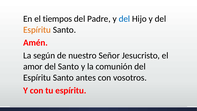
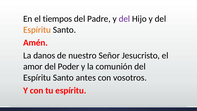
del colour: blue -> purple (124, 19)
según: según -> danos (44, 55)
del Santo: Santo -> Poder (69, 66)
